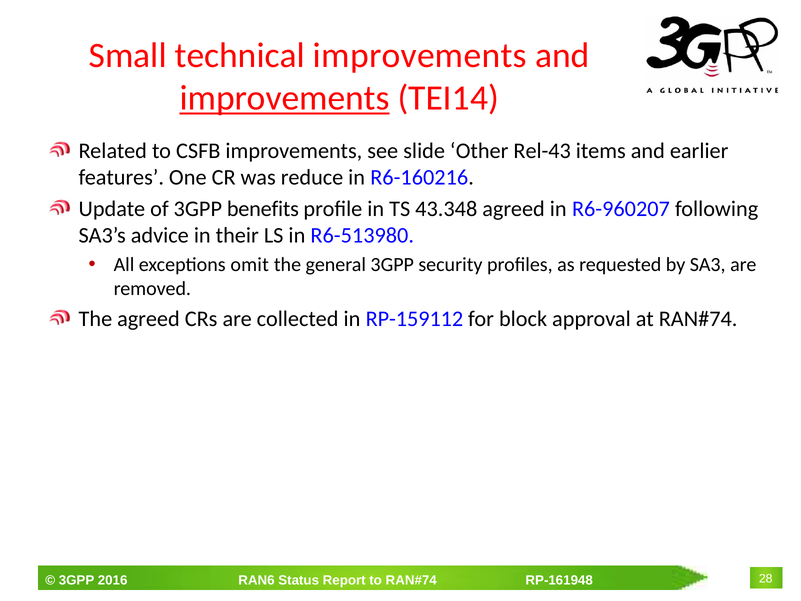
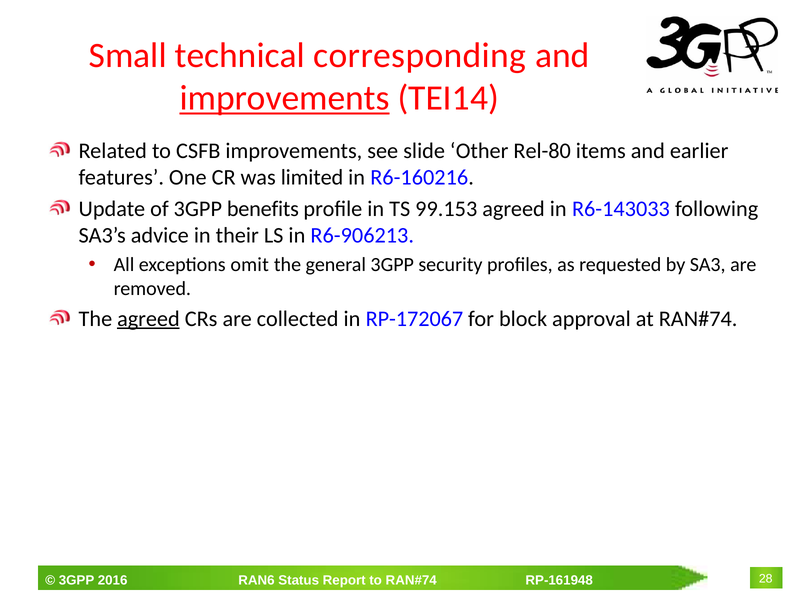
technical improvements: improvements -> corresponding (420, 55)
Rel-43: Rel-43 -> Rel-80 (542, 151)
reduce: reduce -> limited (312, 177)
43.348: 43.348 -> 99.153 (446, 209)
R6-960207: R6-960207 -> R6-143033 (621, 209)
R6-513980: R6-513980 -> R6-906213 (362, 235)
agreed underline: none -> present (148, 319)
RP-159112: RP-159112 -> RP-172067 (414, 319)
